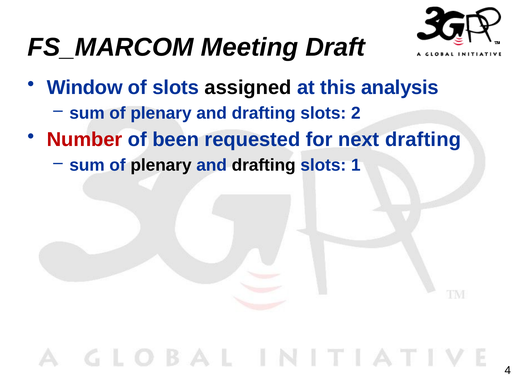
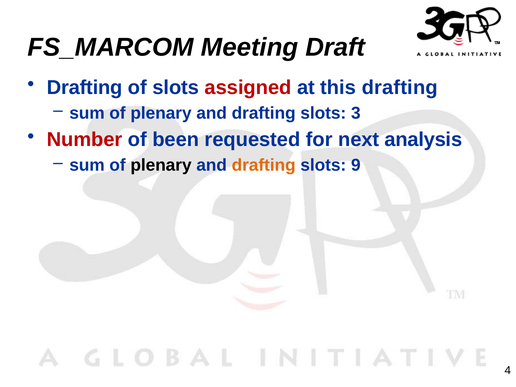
Window: Window -> Drafting (85, 88)
assigned colour: black -> red (248, 88)
this analysis: analysis -> drafting (400, 88)
2: 2 -> 3 (356, 113)
next drafting: drafting -> analysis (423, 140)
drafting colour: black -> orange (264, 165)
1: 1 -> 9 (356, 165)
